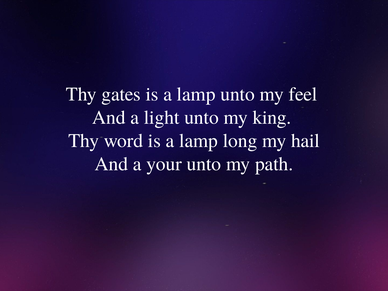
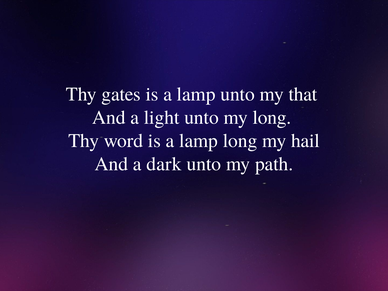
feel: feel -> that (303, 94)
my king: king -> long (272, 117)
your: your -> dark (164, 164)
